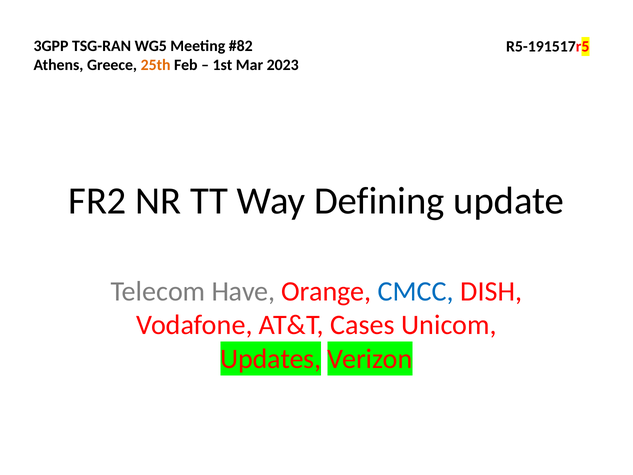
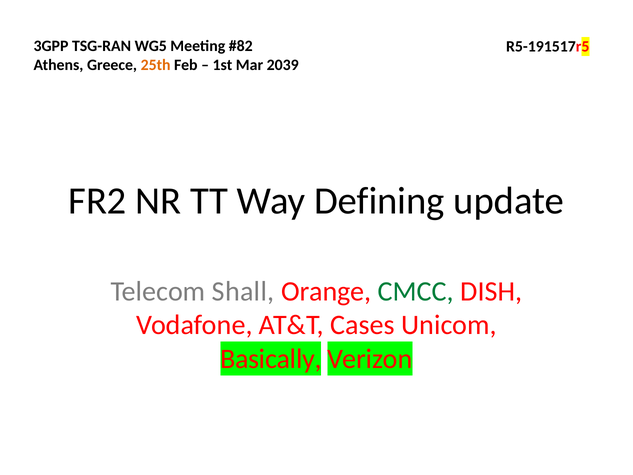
2023: 2023 -> 2039 (283, 65)
Have: Have -> Shall (243, 291)
CMCC colour: blue -> green (416, 291)
Updates: Updates -> Basically (271, 359)
